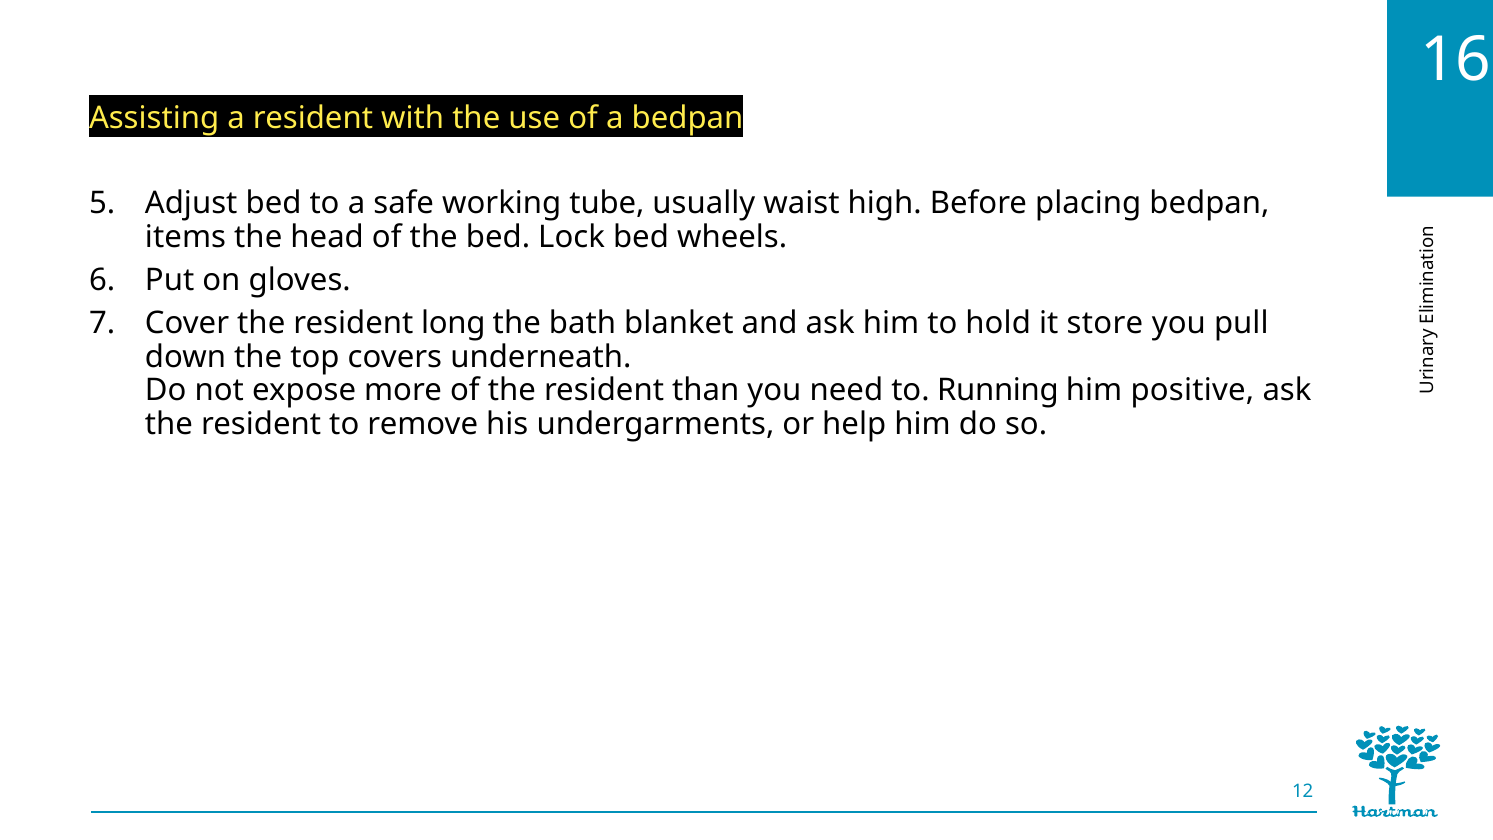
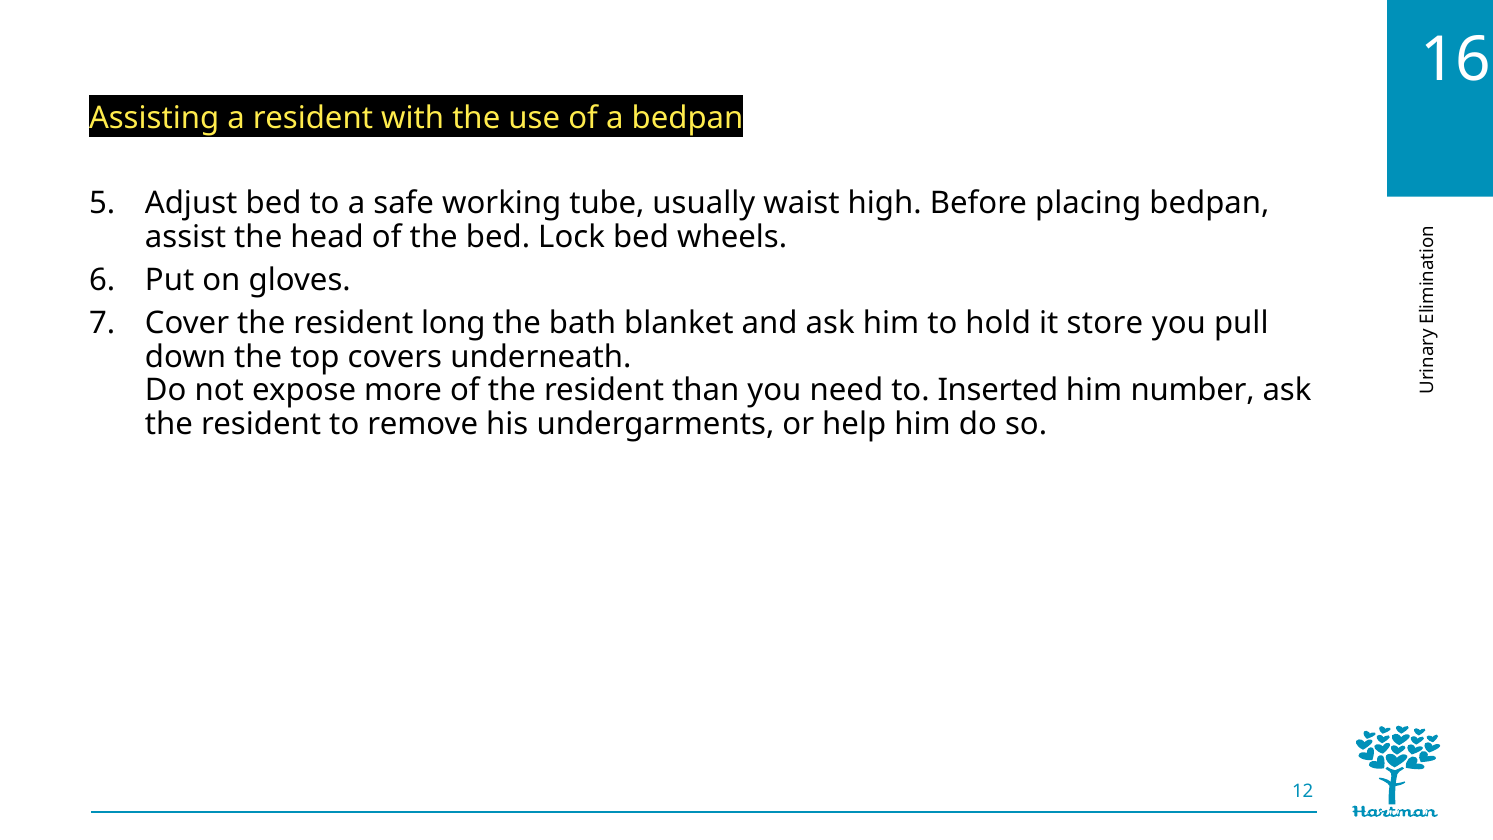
items: items -> assist (186, 237)
Running: Running -> Inserted (998, 390)
positive: positive -> number (1193, 390)
